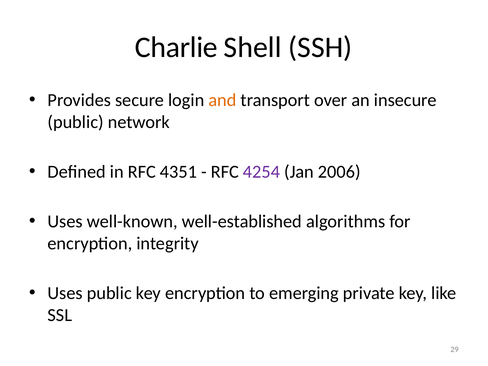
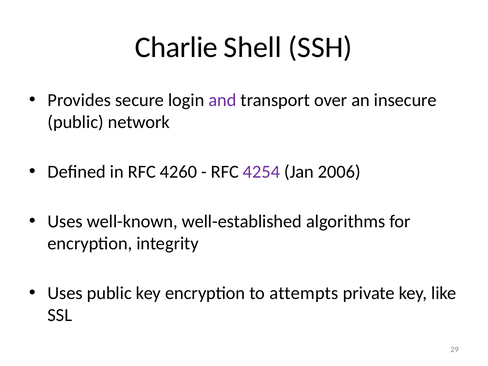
and colour: orange -> purple (222, 100)
4351: 4351 -> 4260 (178, 172)
emerging: emerging -> attempts (304, 293)
